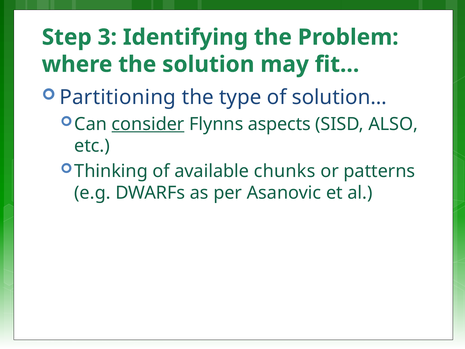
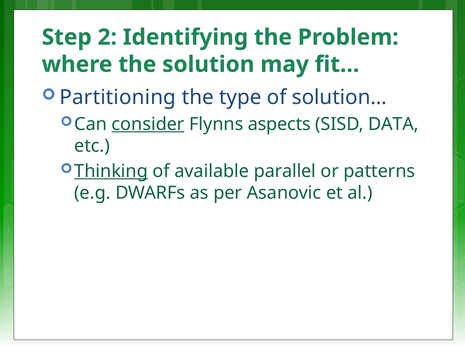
3: 3 -> 2 (107, 37)
ALSO: ALSO -> DATA (393, 124)
Thinking underline: none -> present (111, 171)
chunks: chunks -> parallel (285, 171)
